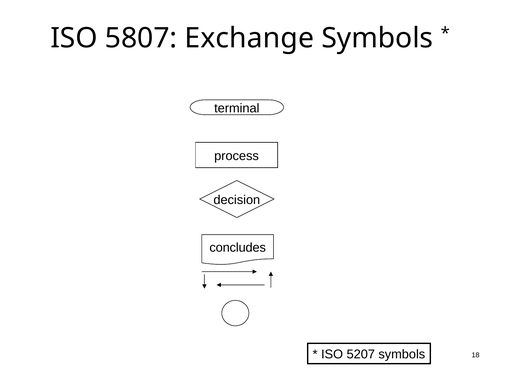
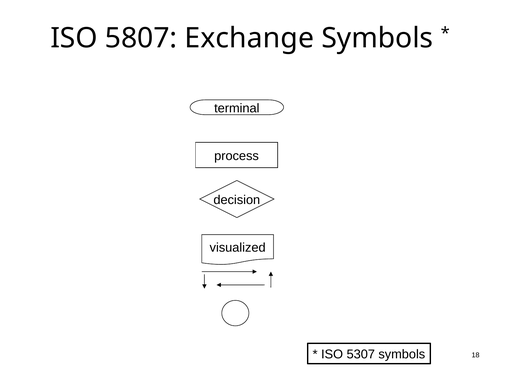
concludes: concludes -> visualized (238, 248)
5207: 5207 -> 5307 (361, 355)
